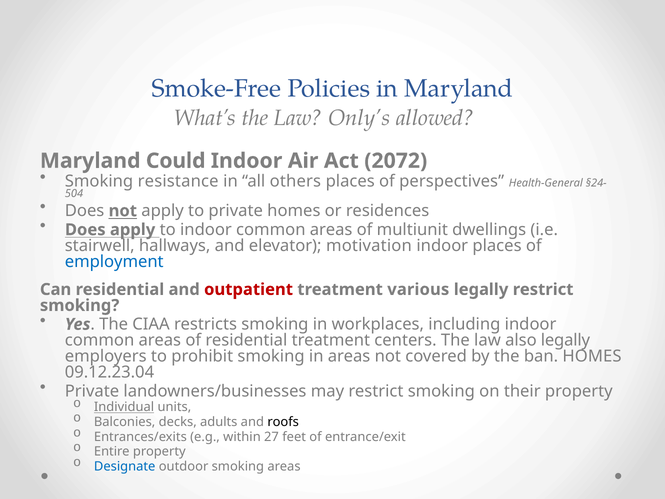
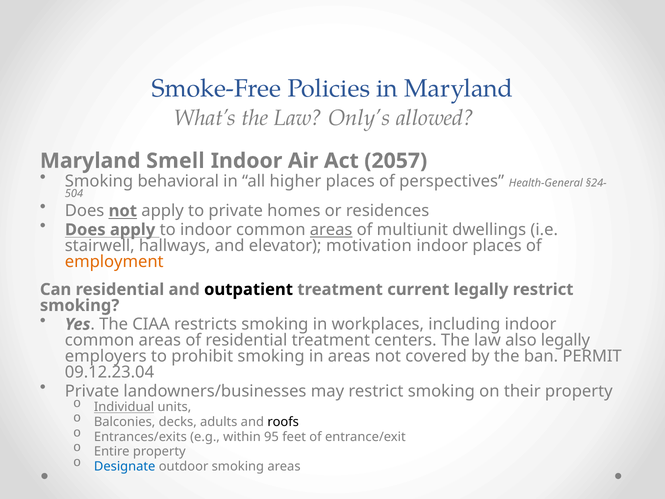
Could: Could -> Smell (175, 161)
2072: 2072 -> 2057 (396, 161)
resistance: resistance -> behavioral (178, 181)
others: others -> higher (295, 181)
areas underline: none -> present (331, 230)
employment colour: blue -> orange (114, 262)
outpatient colour: red -> black (249, 289)
various: various -> current (418, 289)
ban HOMES: HOMES -> PERMIT (592, 356)
27: 27 -> 95 (271, 437)
